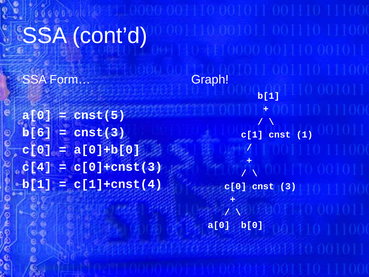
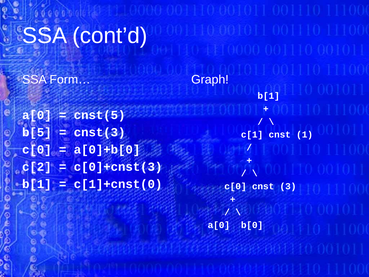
b[6: b[6 -> b[5 (37, 132)
c[4: c[4 -> c[2 (37, 167)
c[1]+cnst(4: c[1]+cnst(4 -> c[1]+cnst(0 (118, 184)
